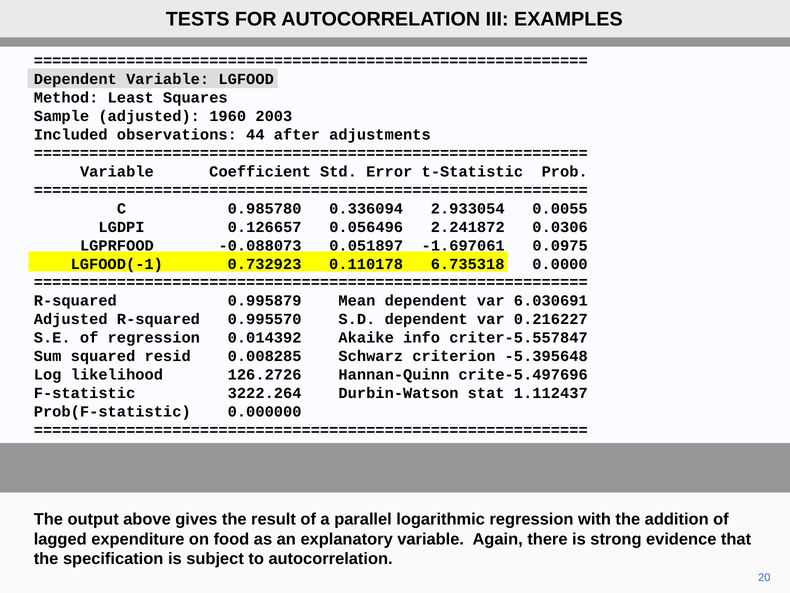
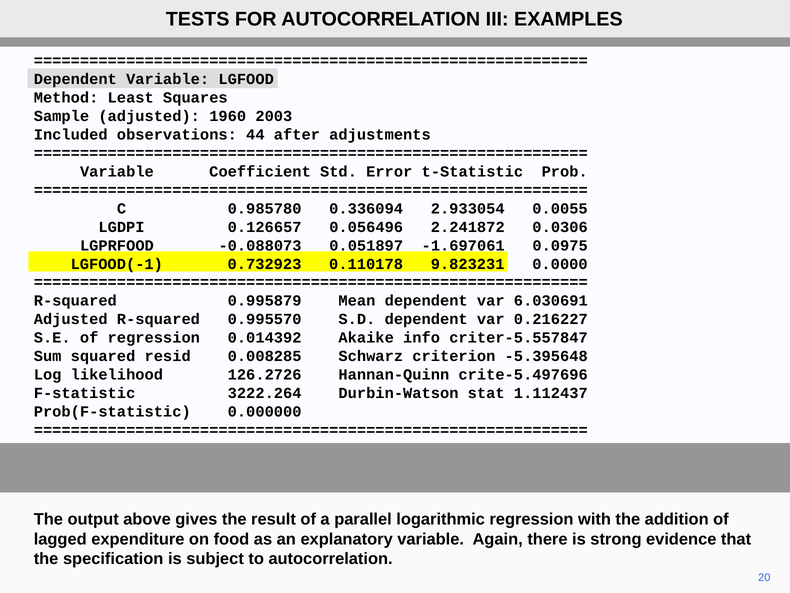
6.735318: 6.735318 -> 9.823231 (468, 264)
